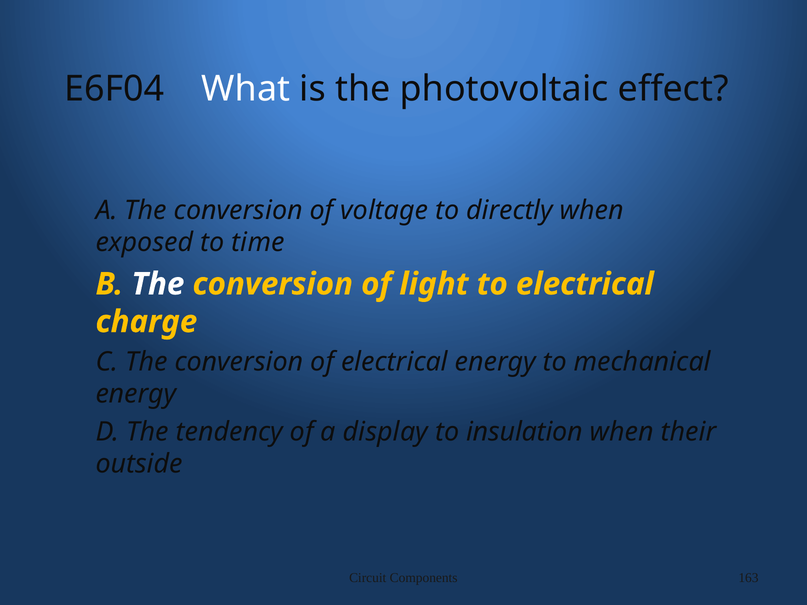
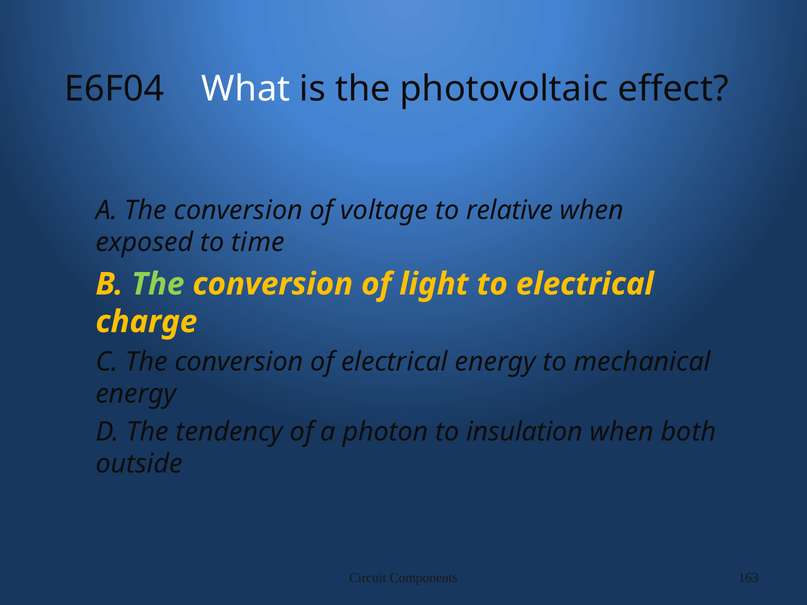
directly: directly -> relative (510, 210)
The colour: white -> light green (158, 284)
display: display -> photon (386, 432)
their: their -> both (689, 432)
